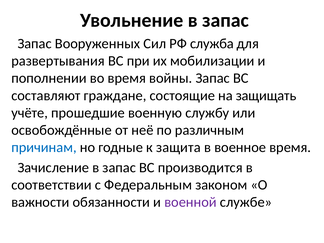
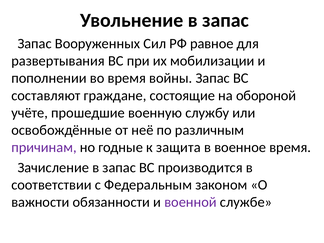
служба: служба -> равное (212, 44)
защищать: защищать -> обороной (266, 96)
причинам colour: blue -> purple (44, 147)
